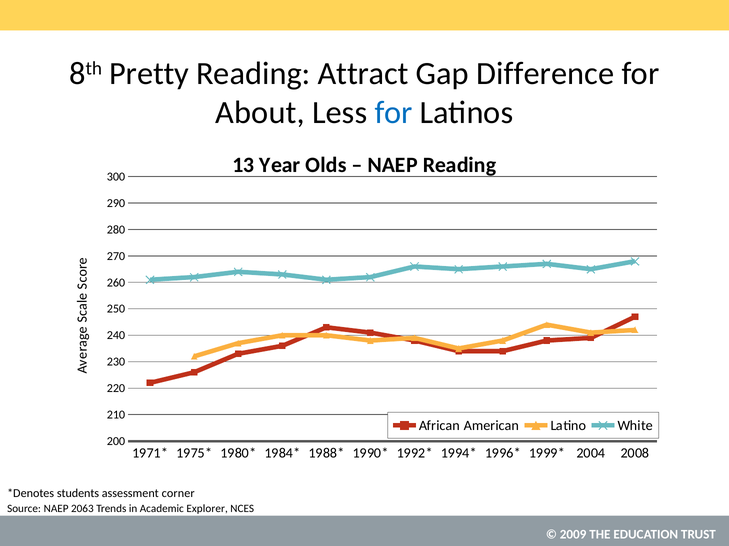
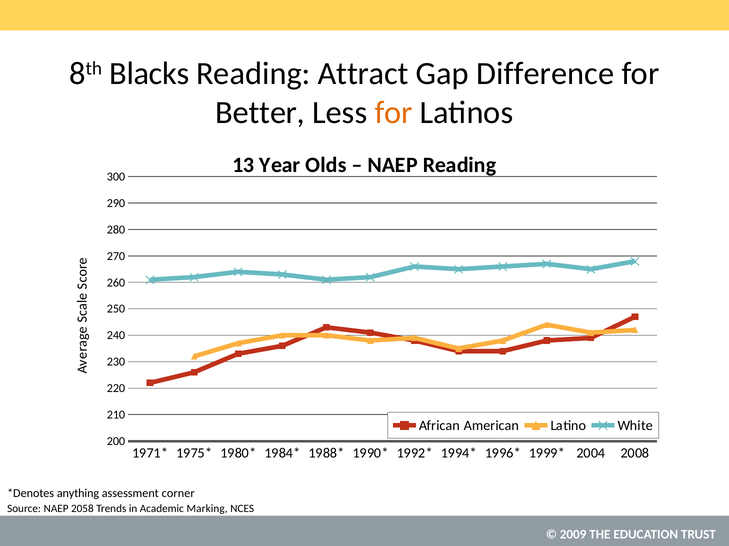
Pretty: Pretty -> Blacks (149, 74)
About: About -> Better (260, 113)
for colour: blue -> orange (394, 113)
students: students -> anything (78, 494)
2063: 2063 -> 2058 (82, 509)
Explorer: Explorer -> Marking (207, 509)
